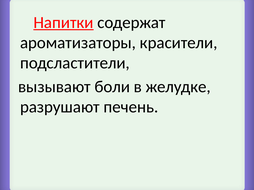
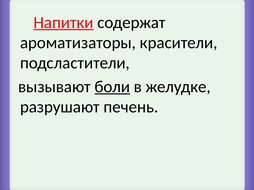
боли underline: none -> present (112, 87)
